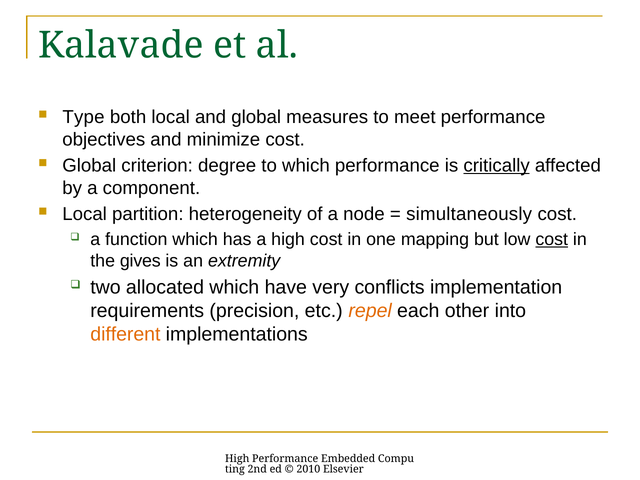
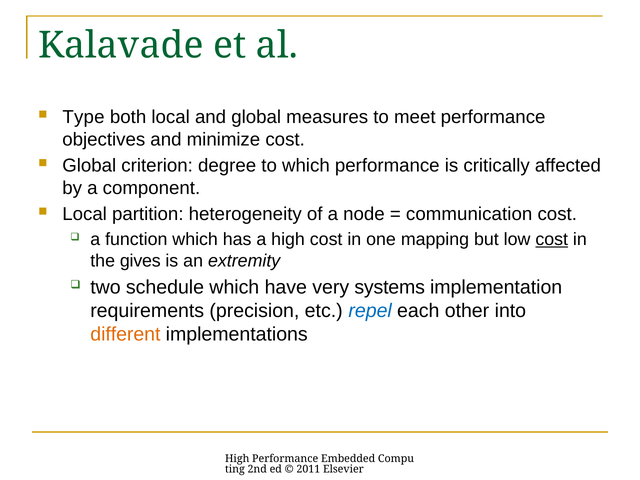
critically underline: present -> none (497, 165)
simultaneously: simultaneously -> communication (469, 214)
allocated: allocated -> schedule (165, 287)
conflicts: conflicts -> systems (390, 287)
repel colour: orange -> blue (370, 311)
2010: 2010 -> 2011 (308, 469)
